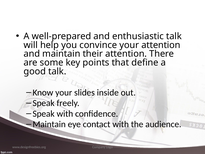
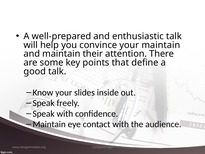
your attention: attention -> maintain (161, 45)
